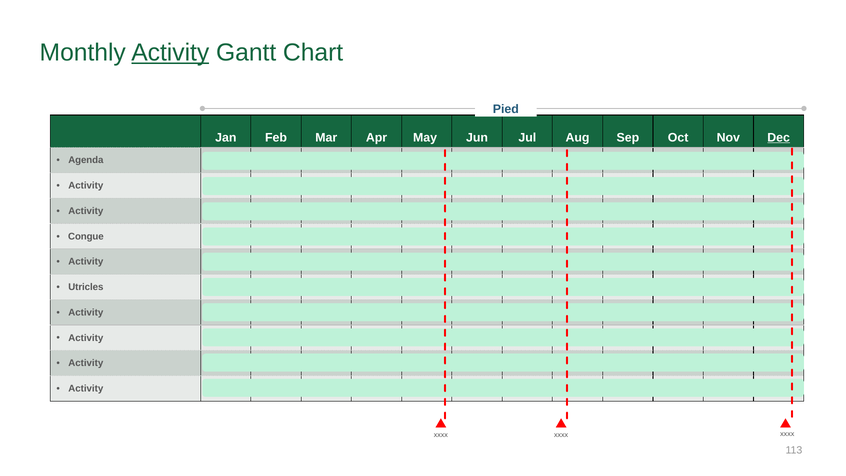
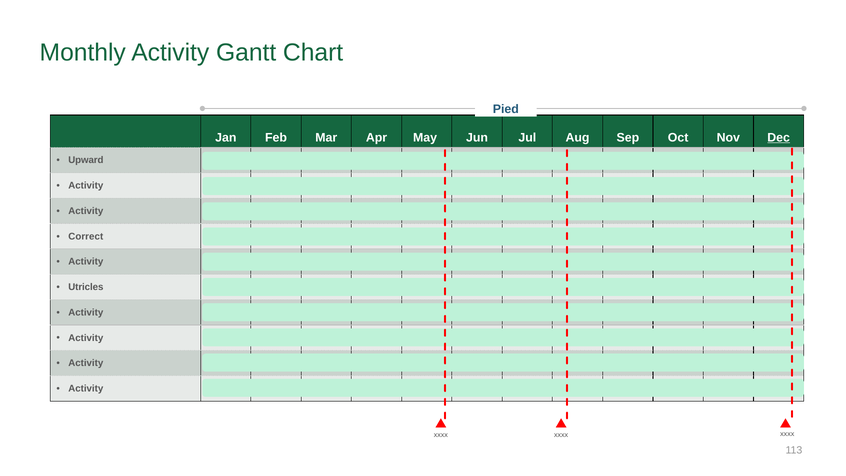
Activity underline: present -> none (170, 52)
Agenda: Agenda -> Upward (86, 160)
Congue: Congue -> Correct (86, 236)
